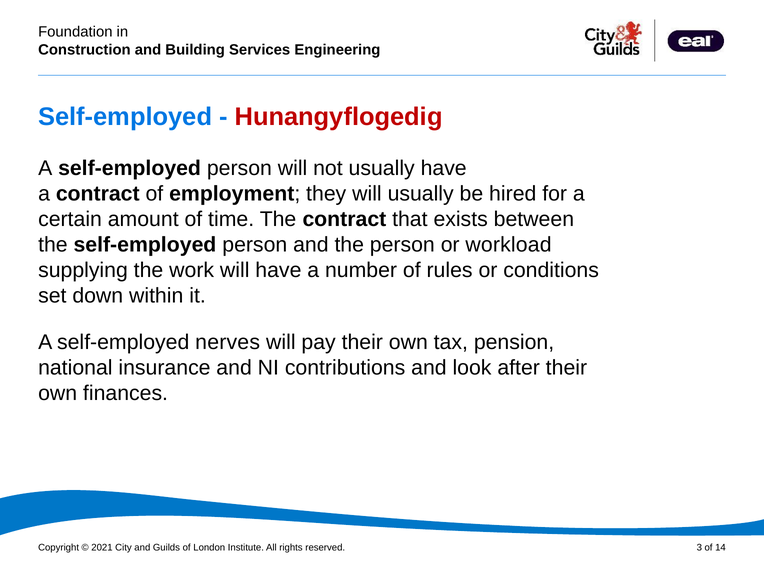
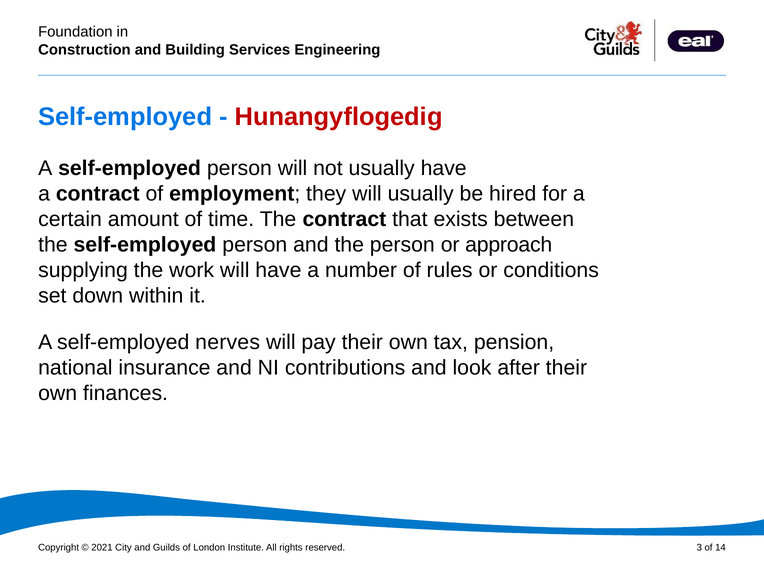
workload: workload -> approach (509, 245)
